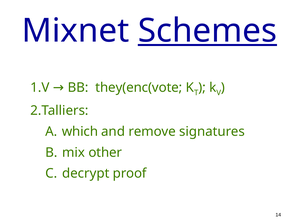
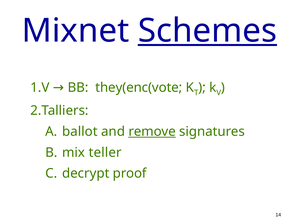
which: which -> ballot (80, 132)
remove underline: none -> present (152, 132)
other: other -> teller (105, 153)
